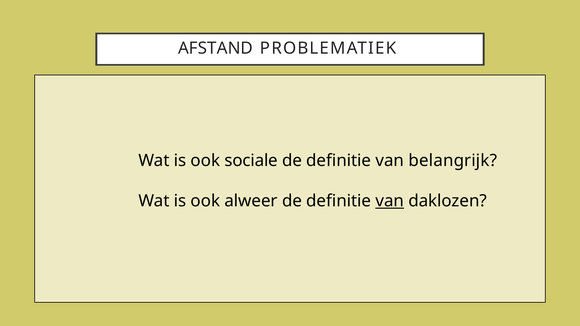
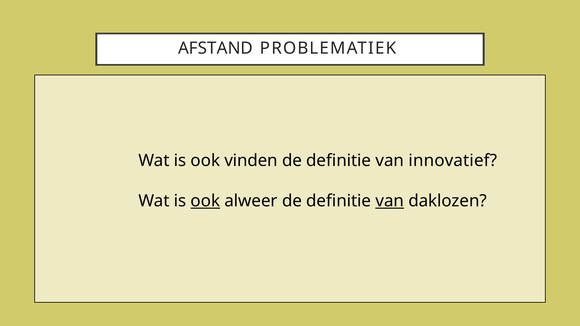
sociale: sociale -> vinden (251, 161)
belangrijk: belangrijk -> innovatief (453, 161)
ook underline: none -> present (205, 201)
